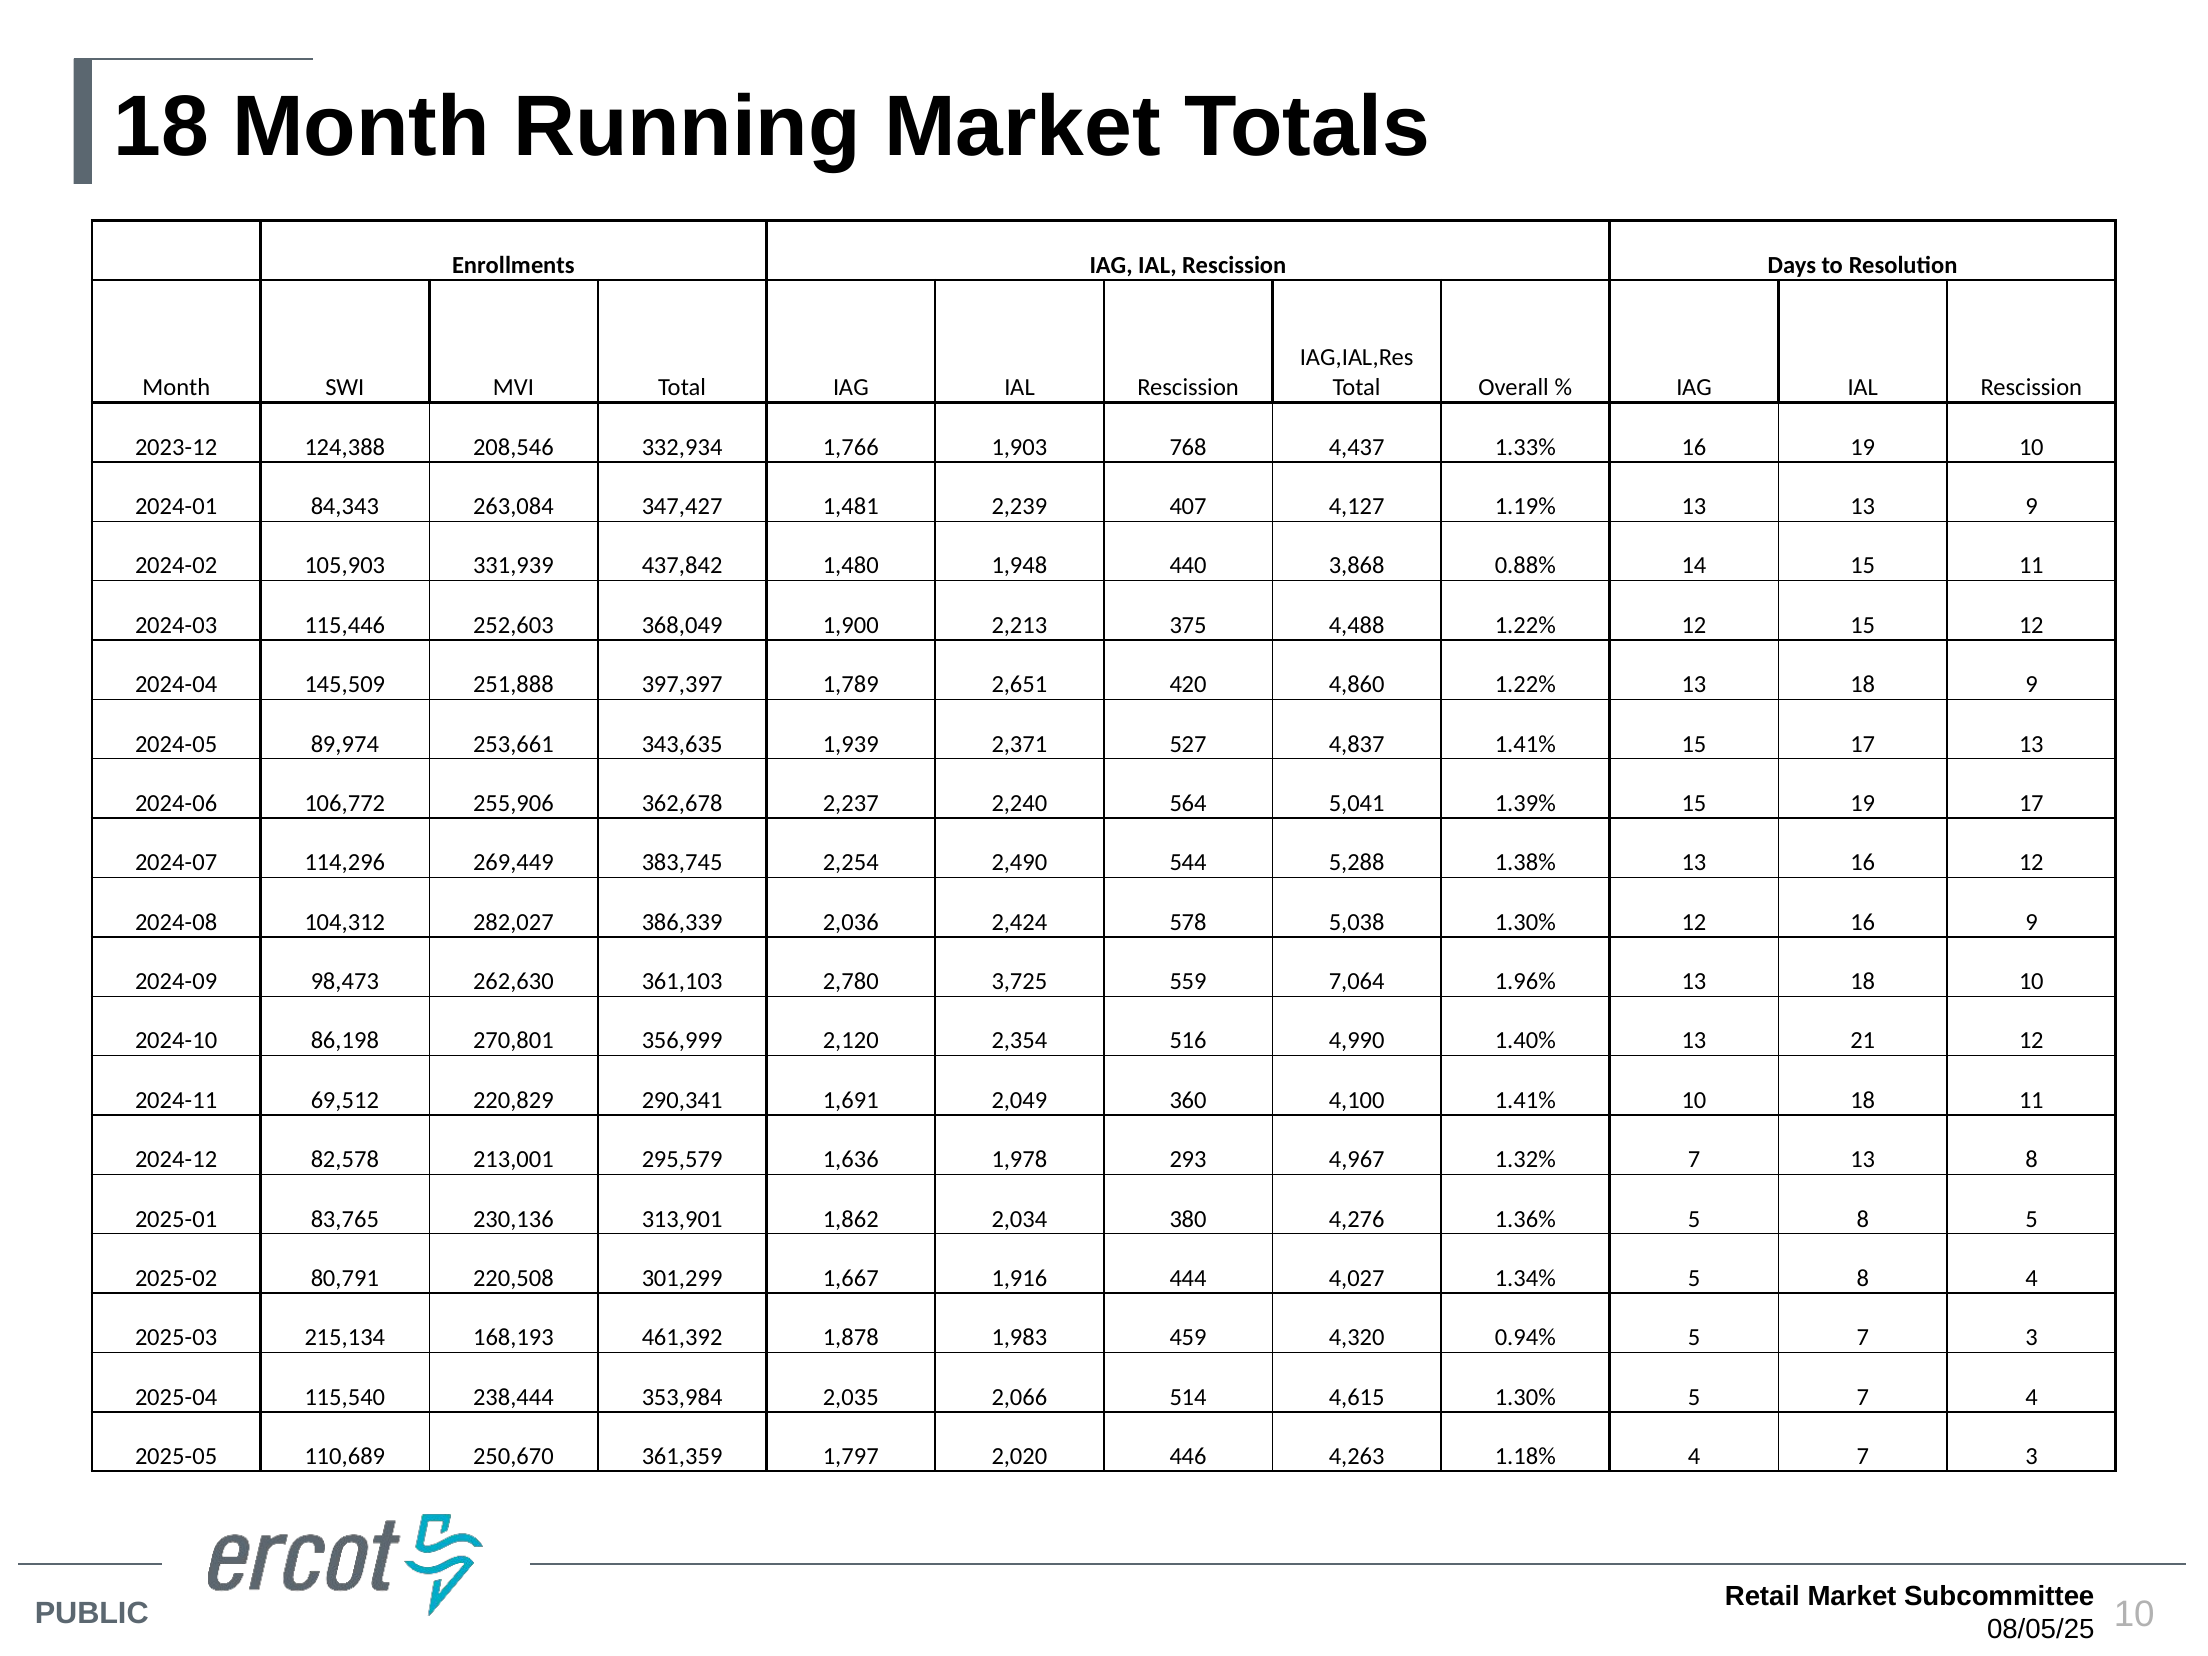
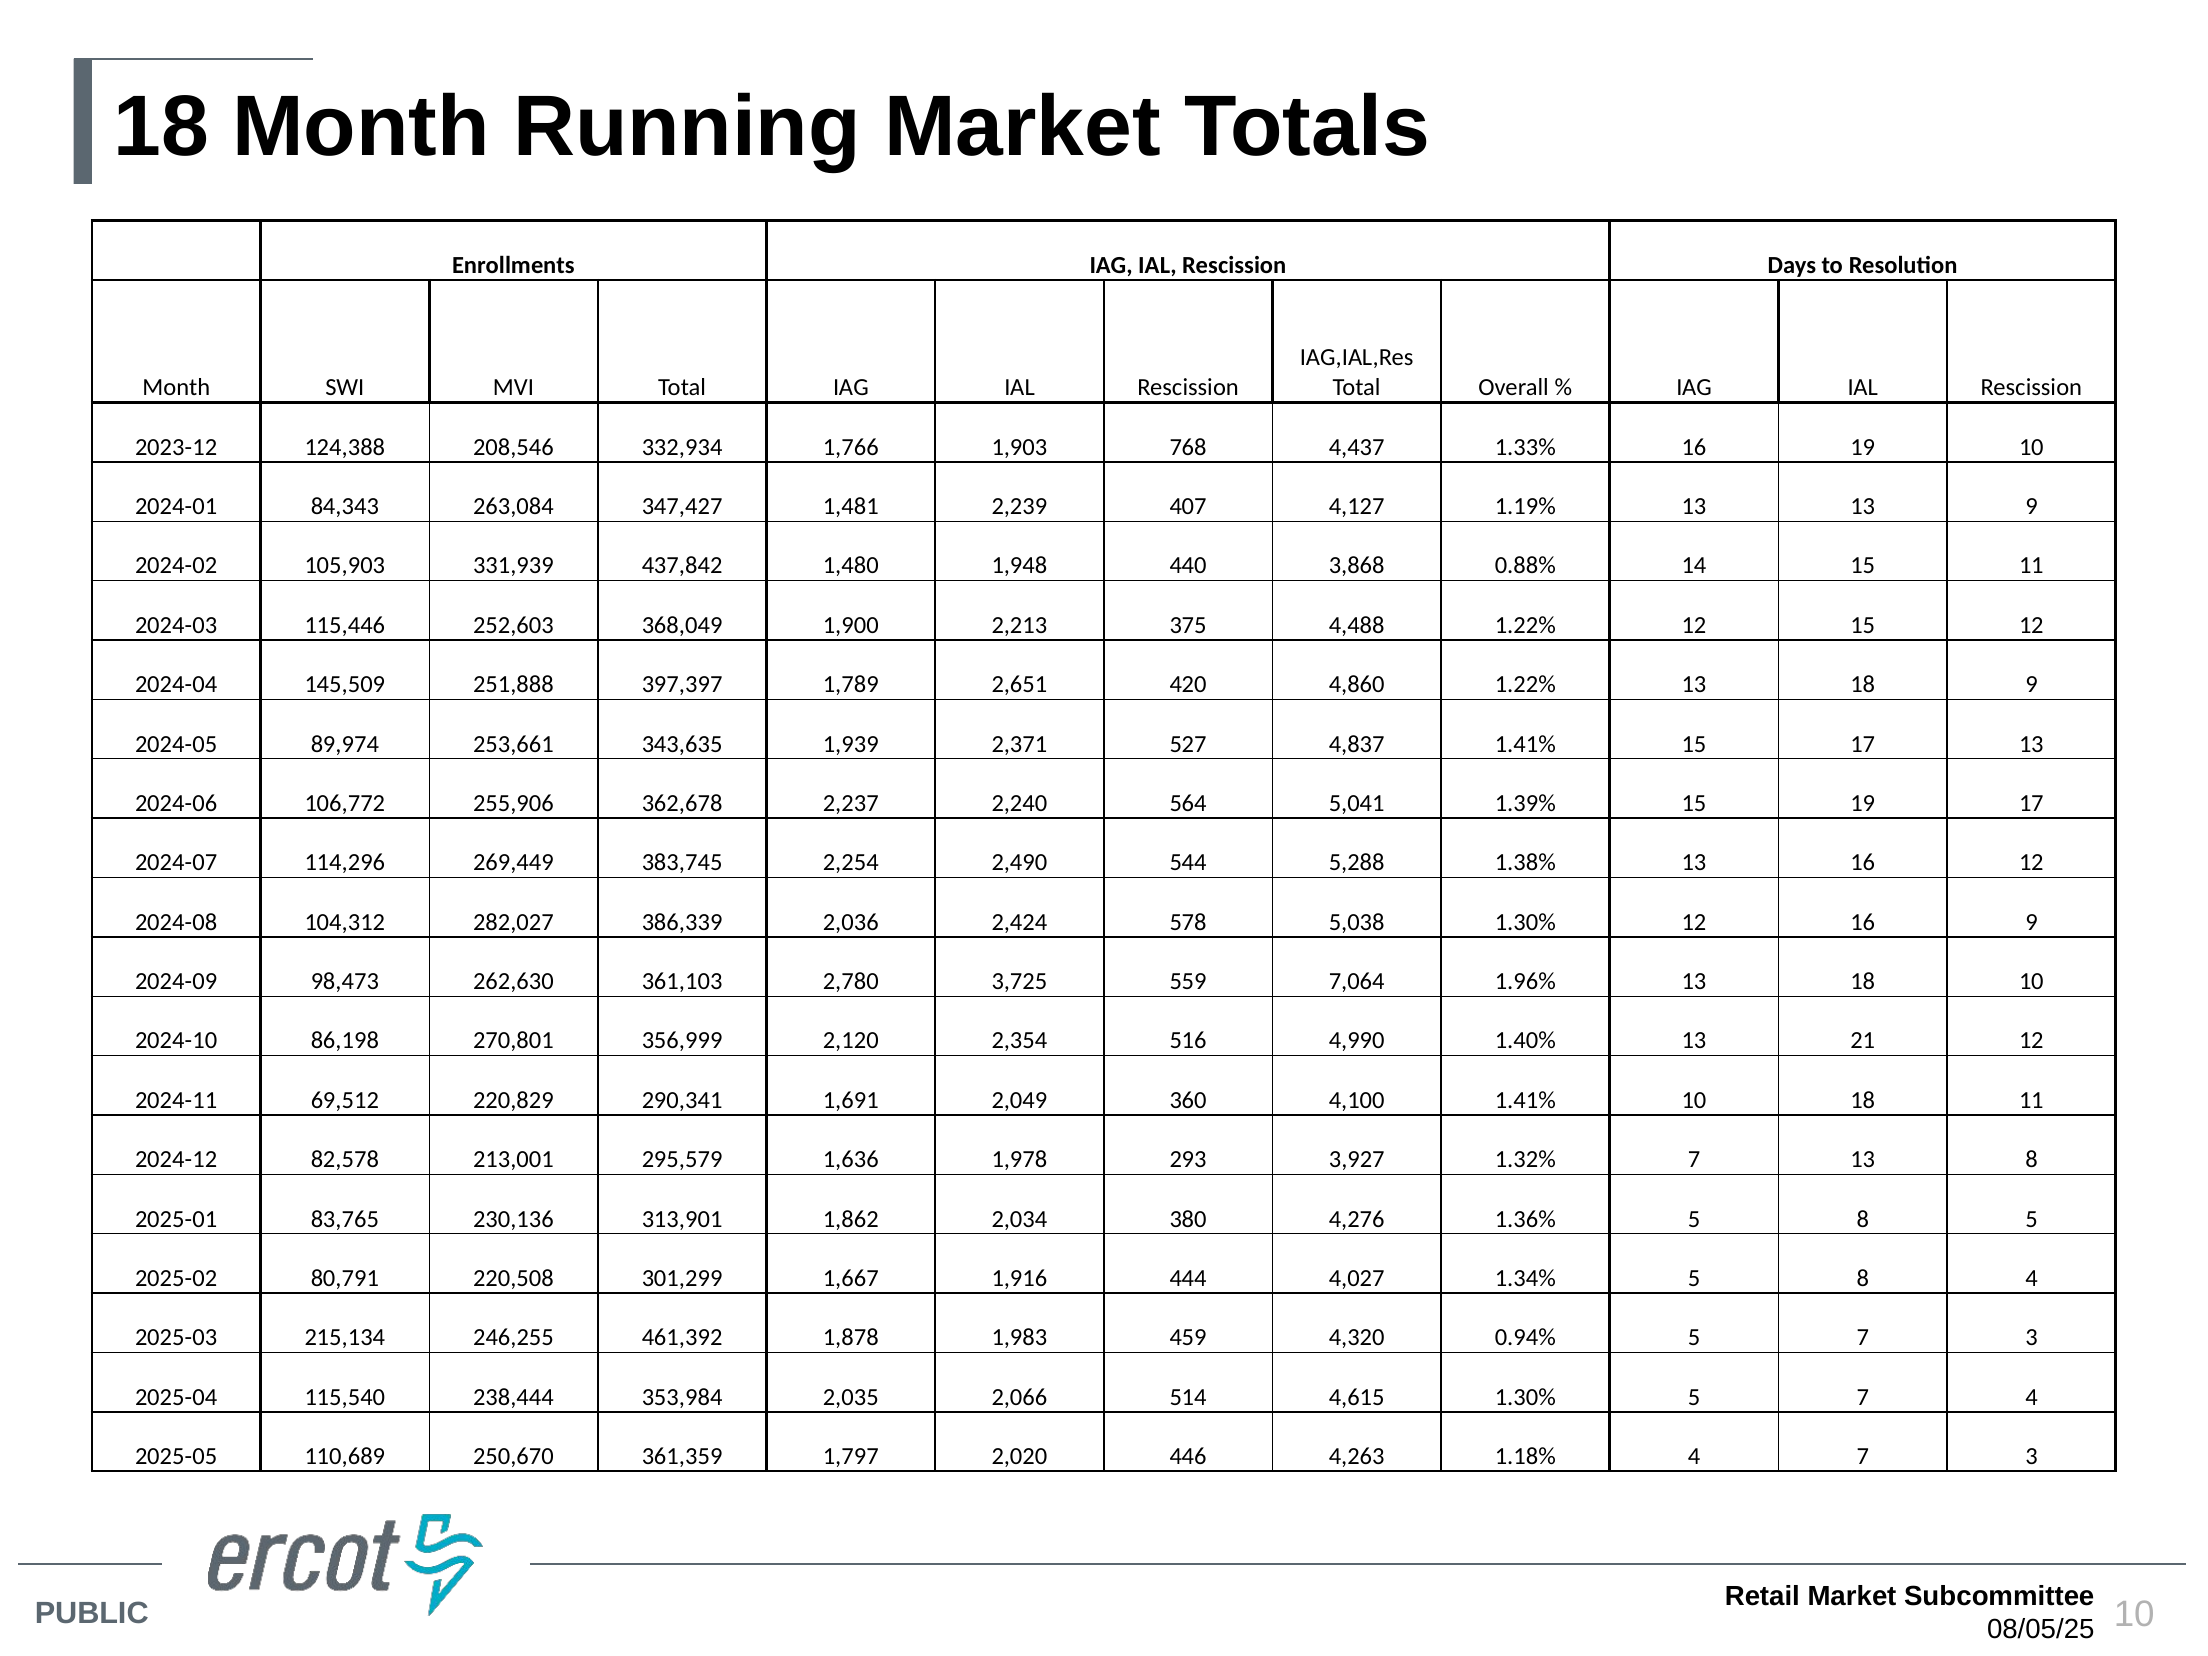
4,967: 4,967 -> 3,927 (1357, 1160)
168,193: 168,193 -> 246,255 (513, 1338)
